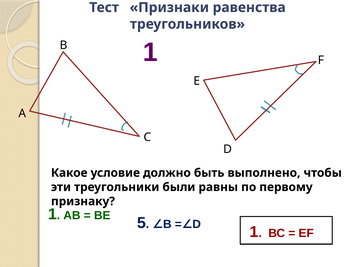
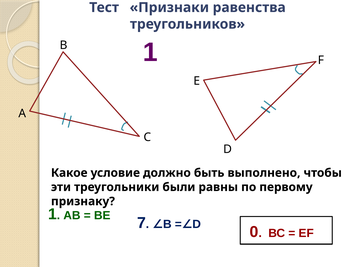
5: 5 -> 7 (141, 223)
1: 1 -> 0 (254, 232)
